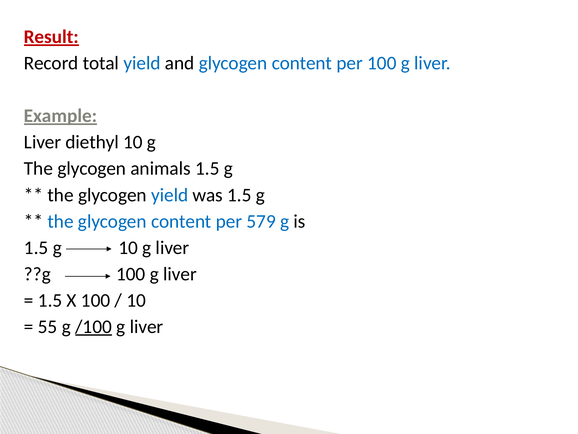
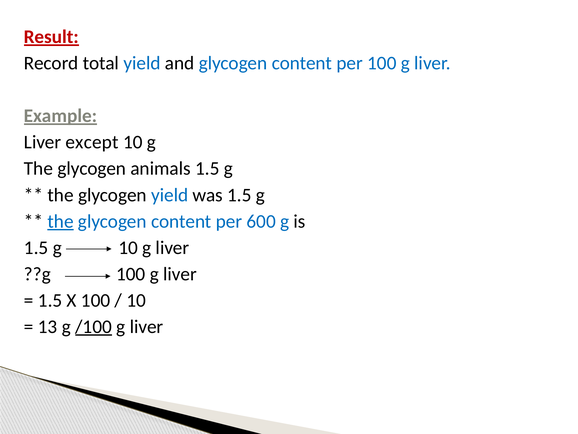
diethyl: diethyl -> except (92, 142)
the underline: none -> present (61, 221)
579: 579 -> 600 (261, 221)
55: 55 -> 13 (48, 326)
